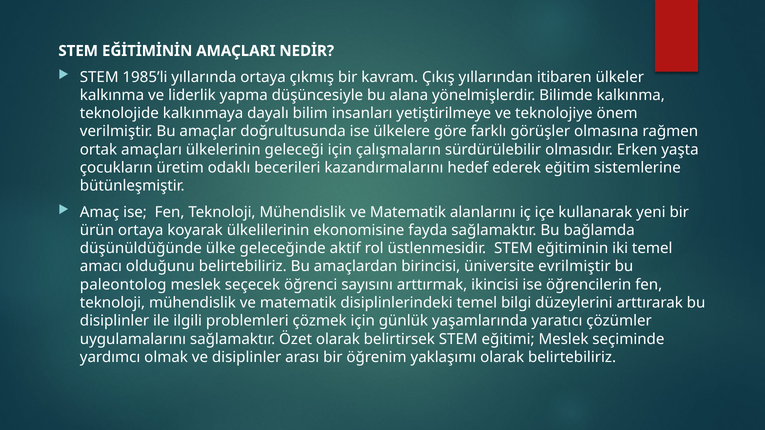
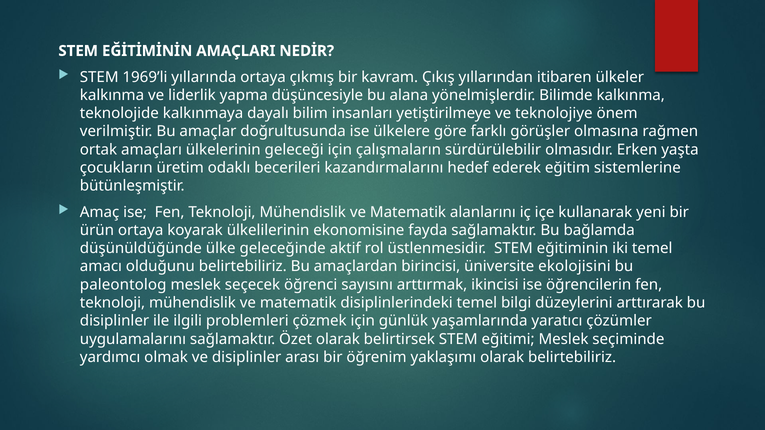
1985’li: 1985’li -> 1969’li (145, 77)
evrilmiştir: evrilmiştir -> ekolojisini (574, 267)
